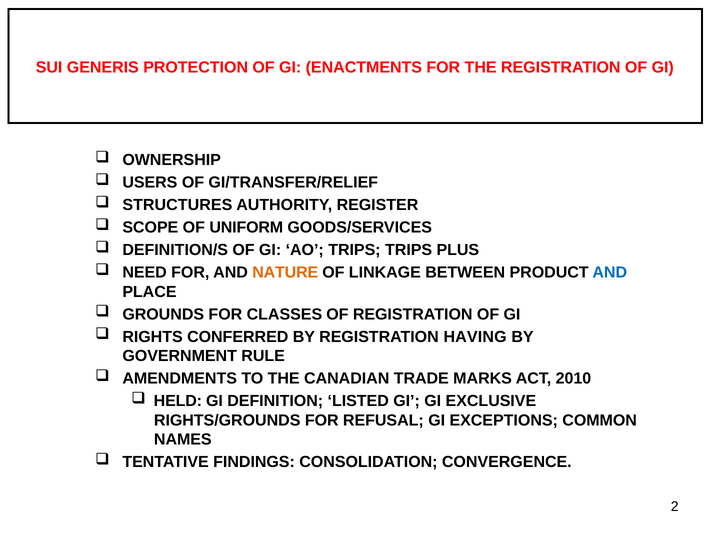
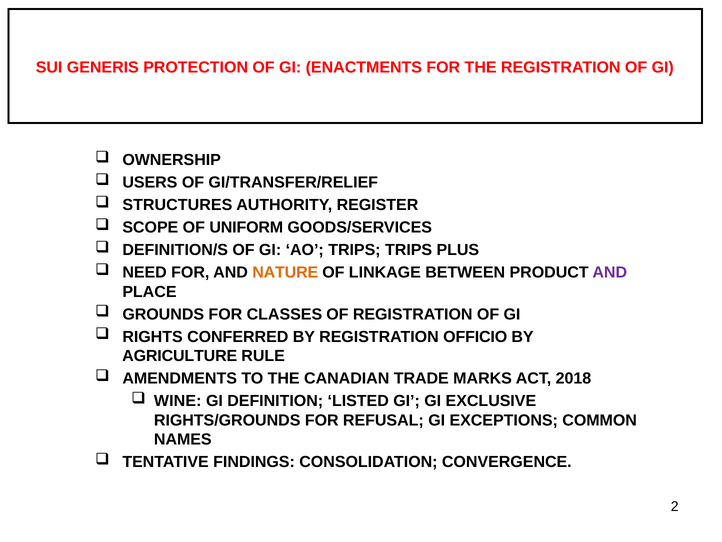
AND colour: blue -> purple (610, 272)
HAVING: HAVING -> OFFICIO (475, 336)
GOVERNMENT: GOVERNMENT -> AGRICULTURE (180, 356)
2010: 2010 -> 2018 (573, 378)
HELD: HELD -> WINE (178, 401)
